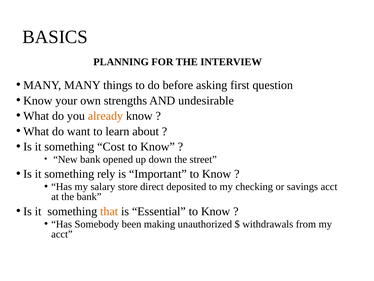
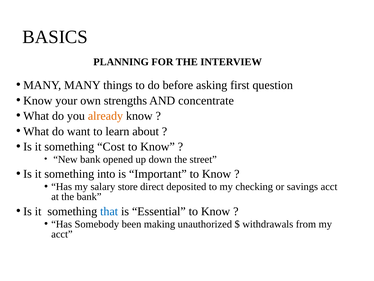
undesirable: undesirable -> concentrate (206, 100)
rely: rely -> into (106, 174)
that colour: orange -> blue (109, 211)
